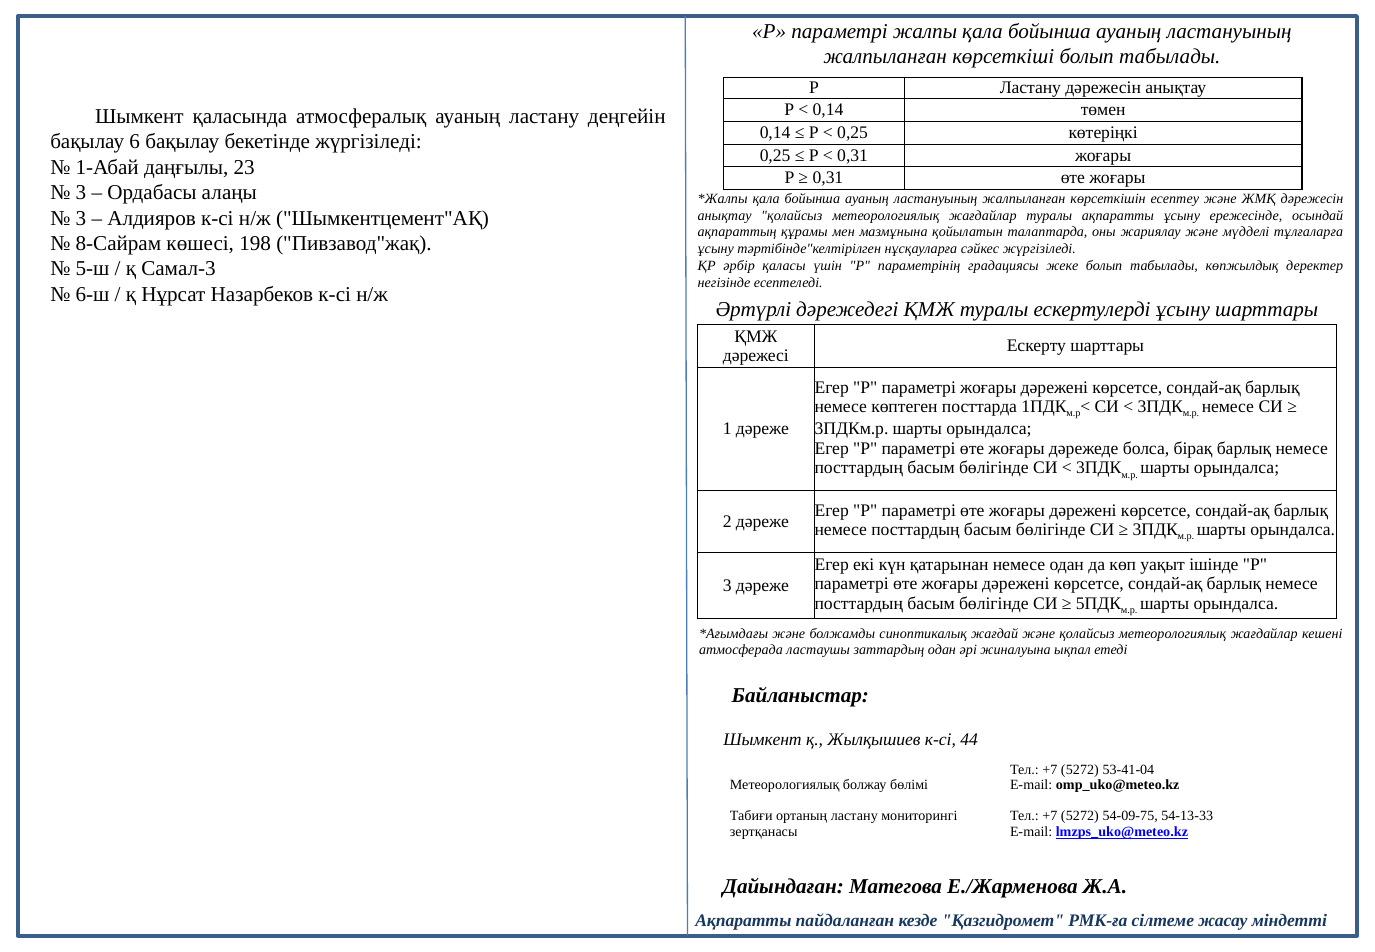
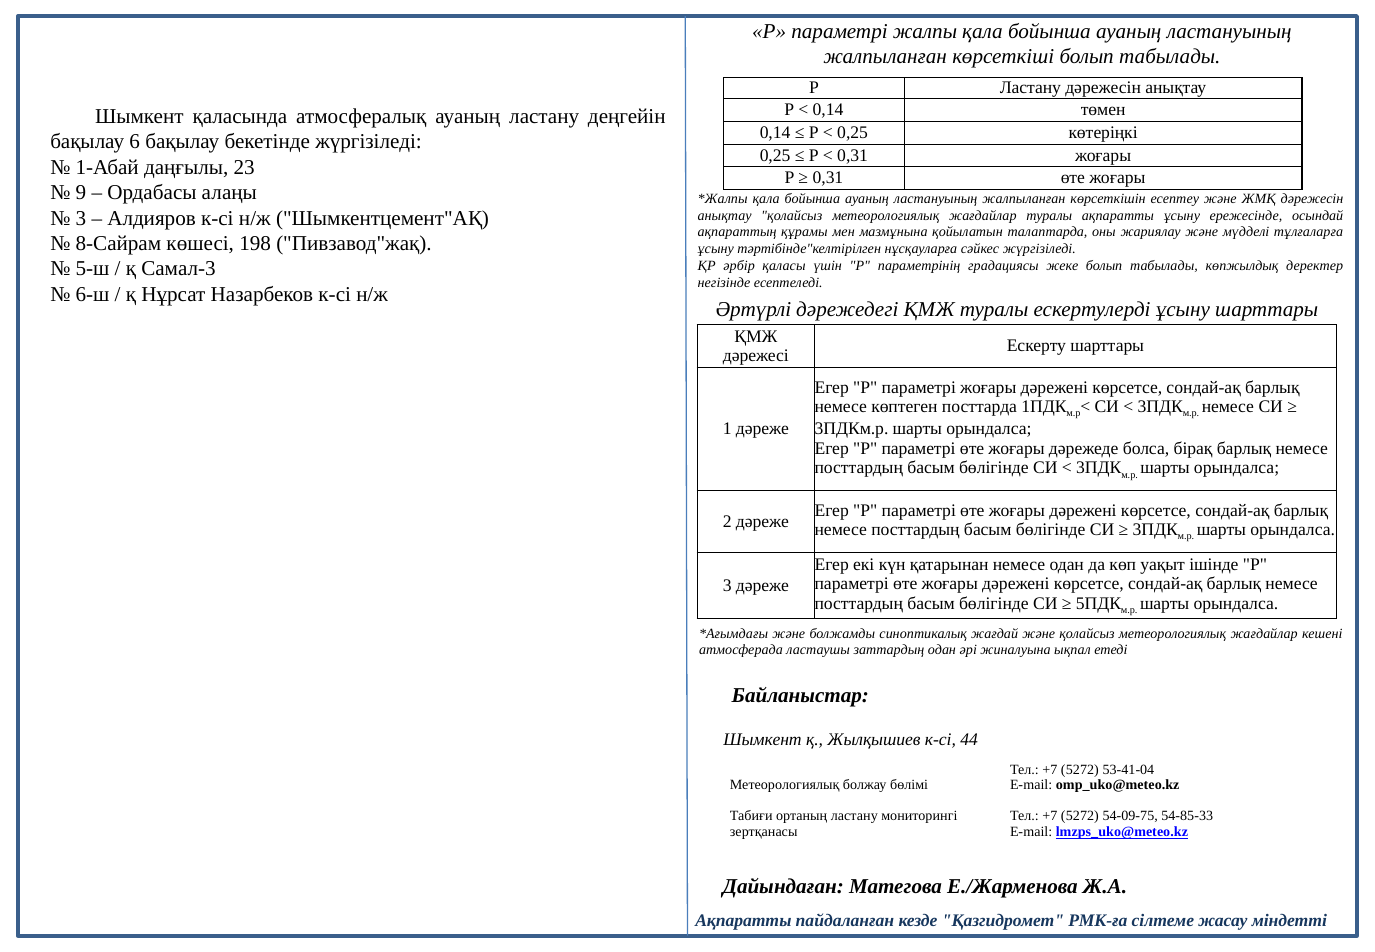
3: 3 -> 9 (81, 193)
54-13-33: 54-13-33 -> 54-85-33 (1187, 816)
